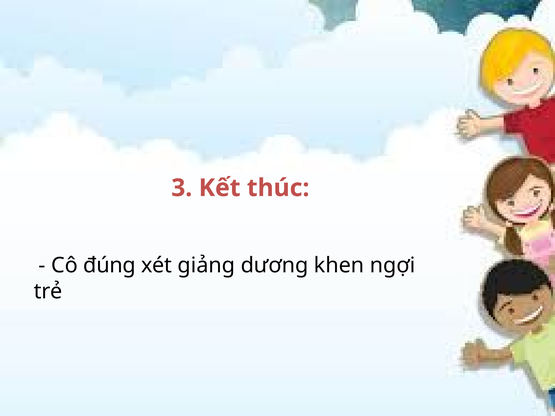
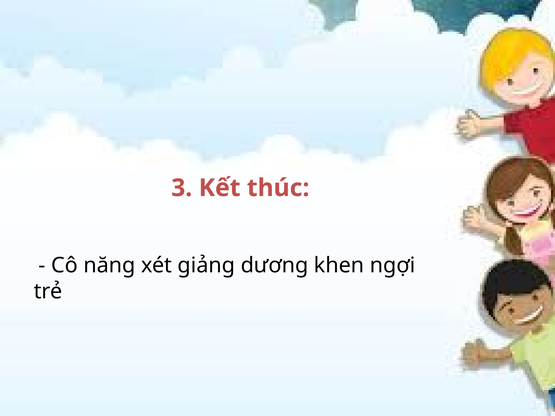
đúng: đúng -> năng (109, 266)
